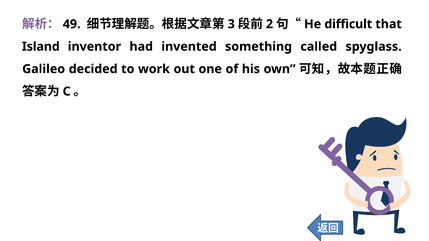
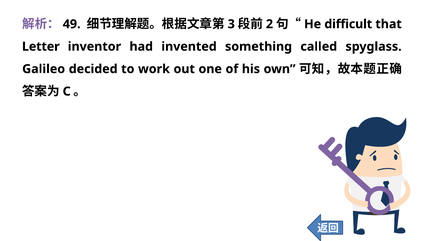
Island: Island -> Letter (41, 47)
